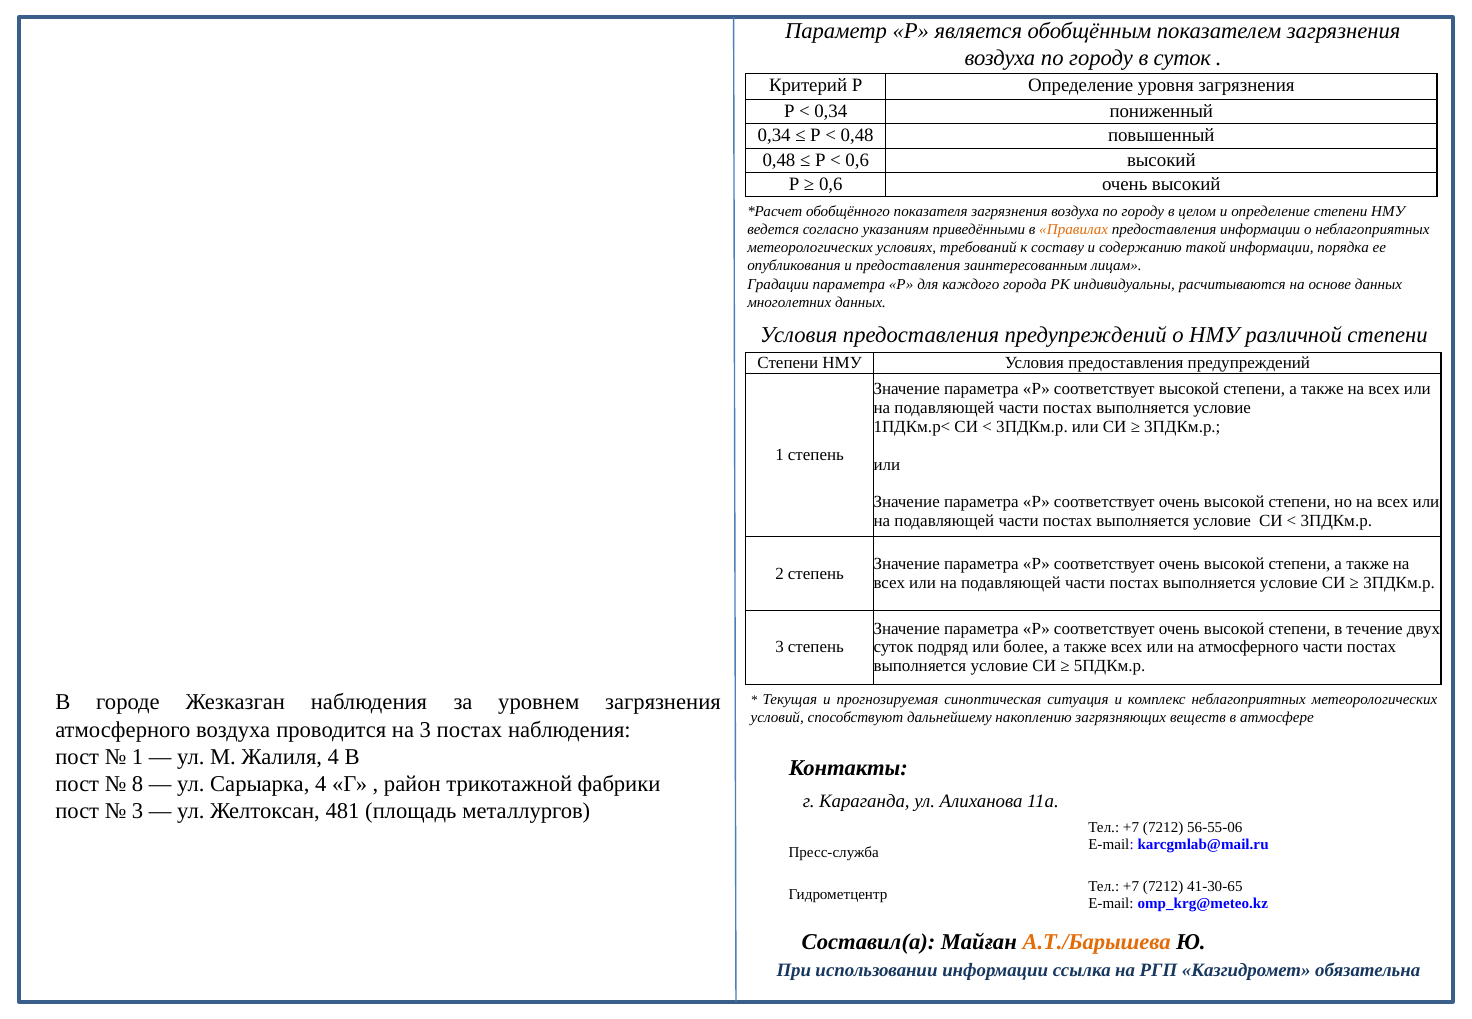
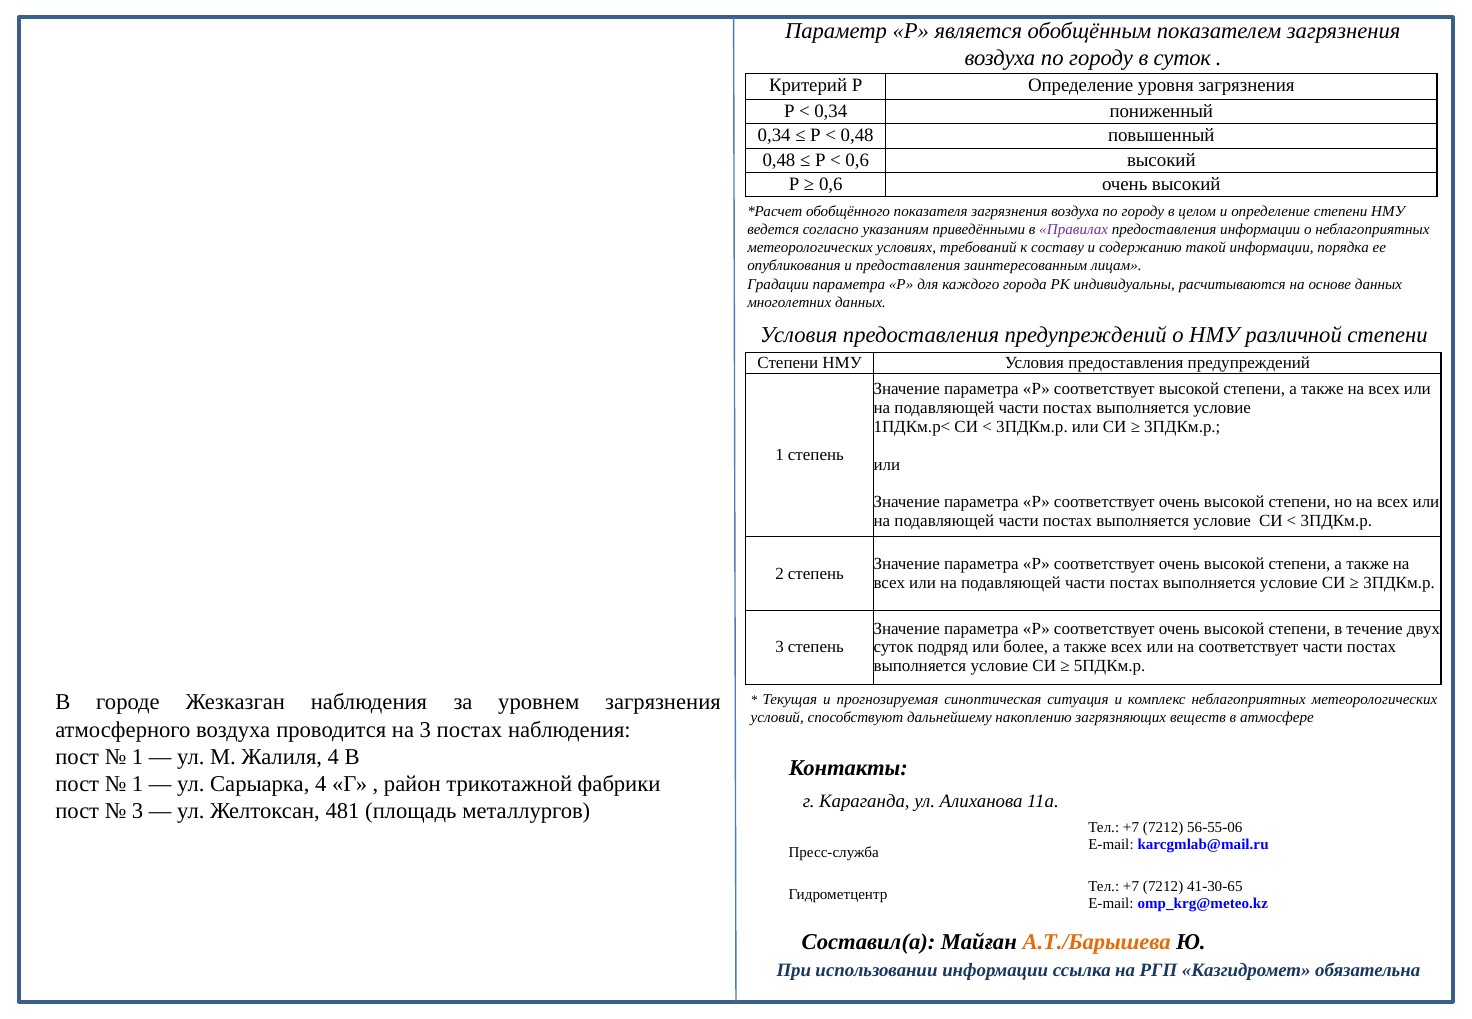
Правилах colour: orange -> purple (1074, 230)
на атмосферного: атмосферного -> соответствует (1248, 647)
8: 8 -> 1 (138, 784)
